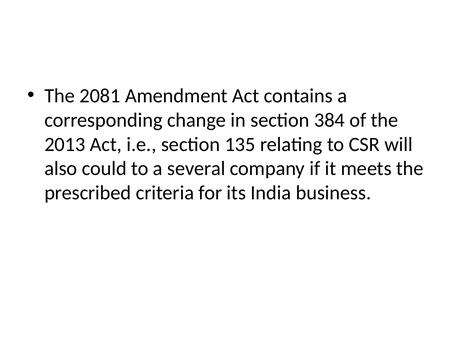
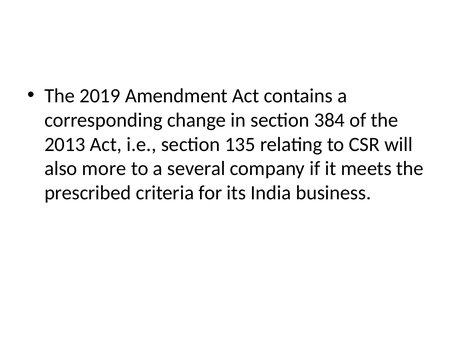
2081: 2081 -> 2019 (100, 95)
could: could -> more (104, 168)
